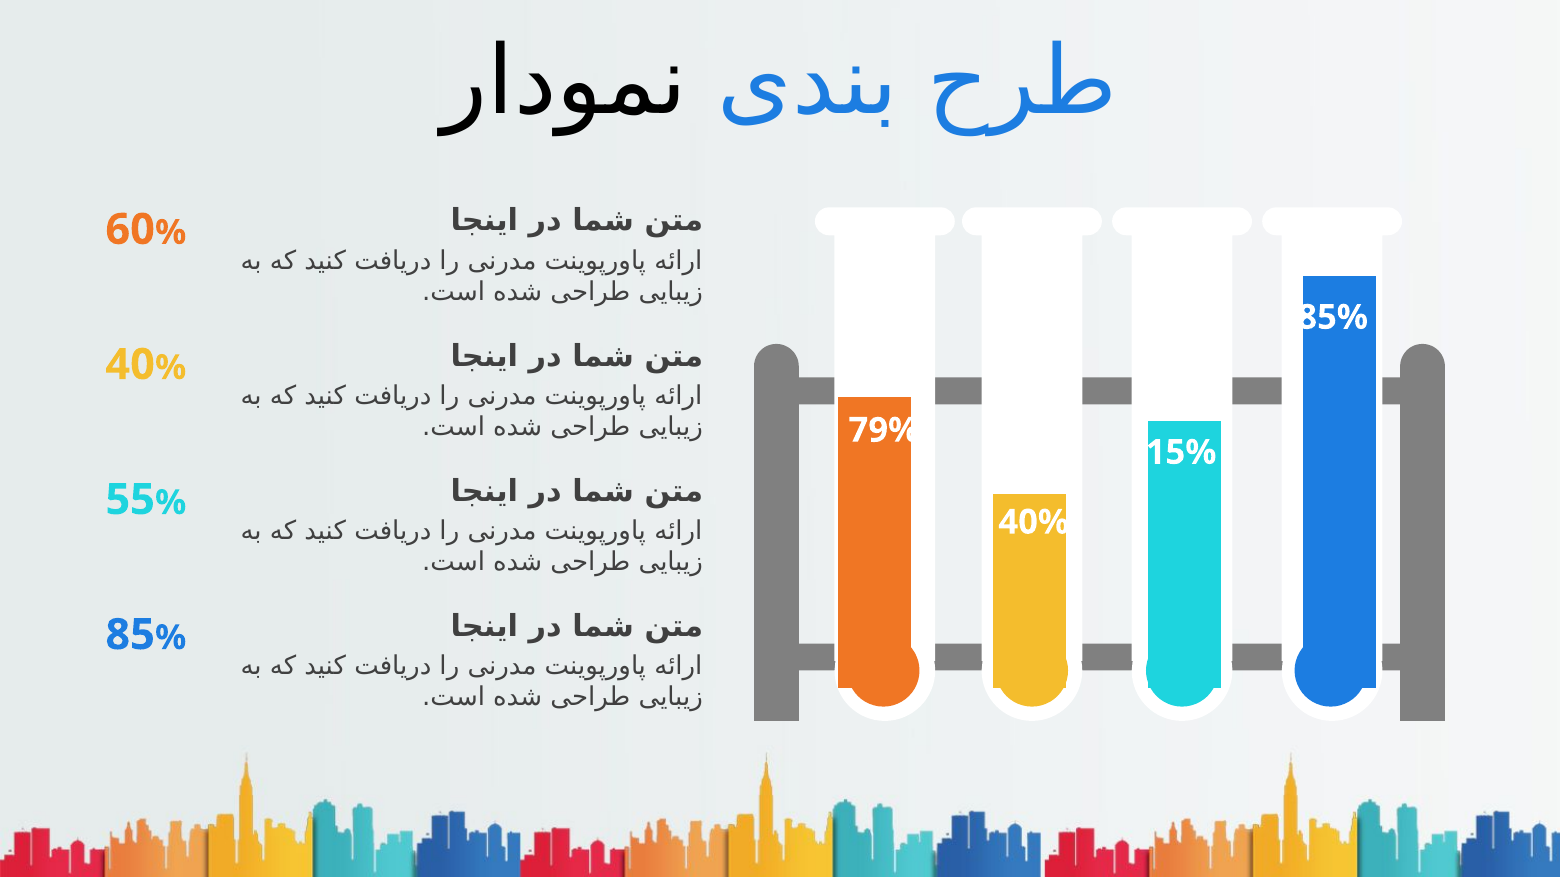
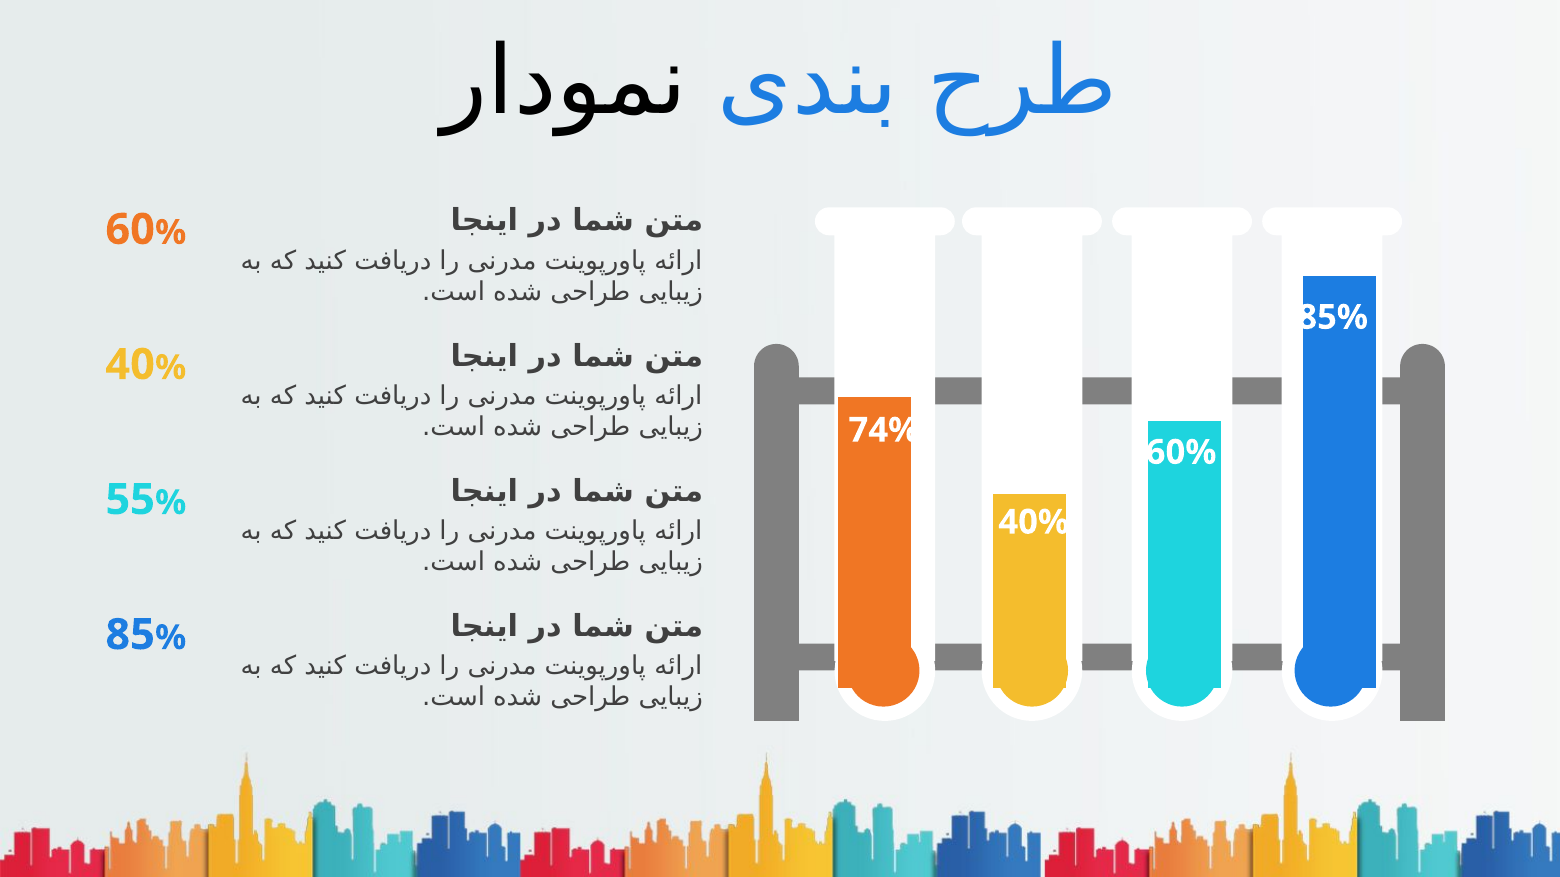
79%: 79% -> 74% (884, 431)
15%: 15% -> 60% (1181, 453)
